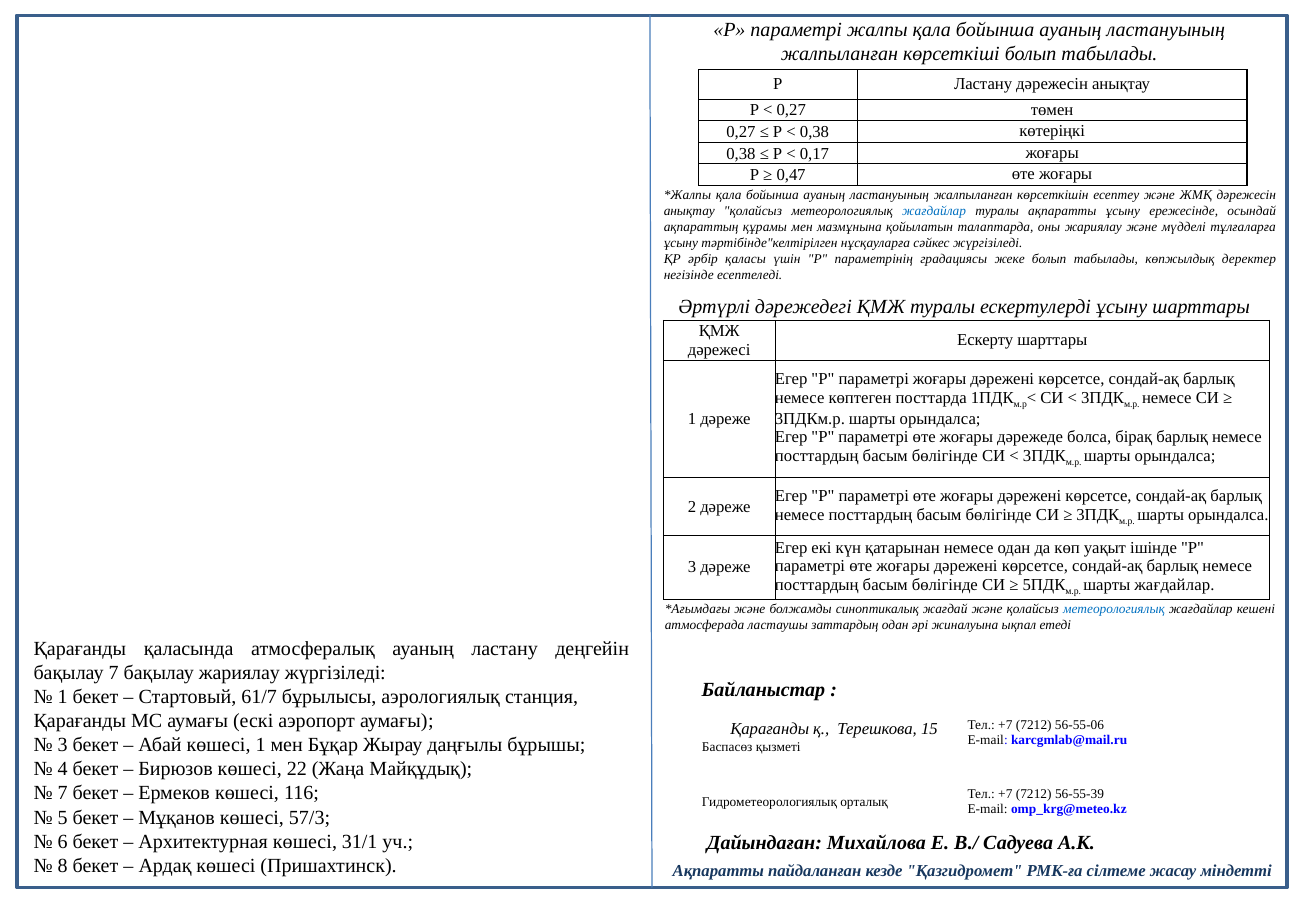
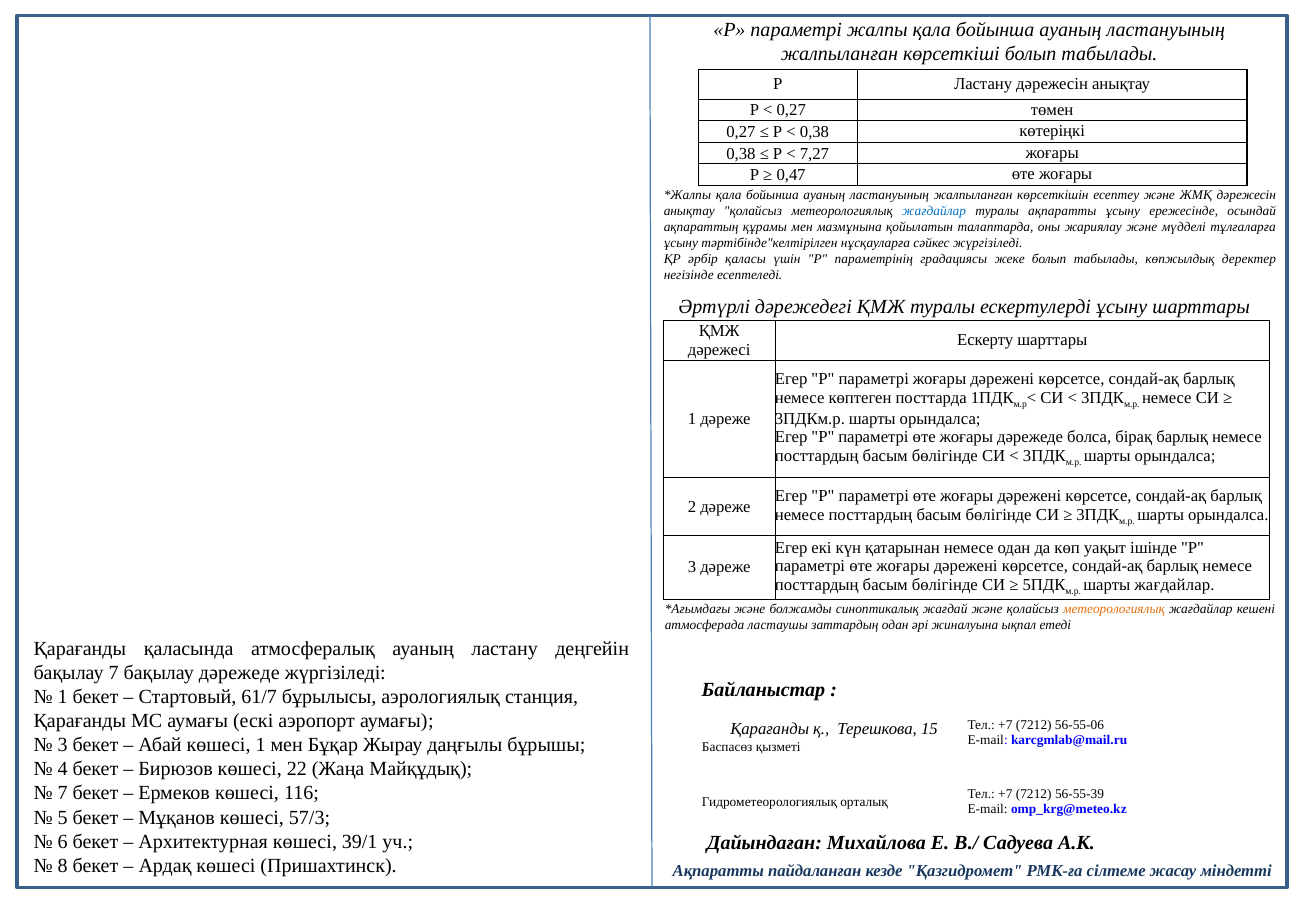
0,17: 0,17 -> 7,27 (814, 153)
метеорологиялық colour: blue -> orange (1114, 609)
бақылау жариялау: жариялау -> дәрежеде (239, 673)
31/1: 31/1 -> 39/1 (360, 841)
